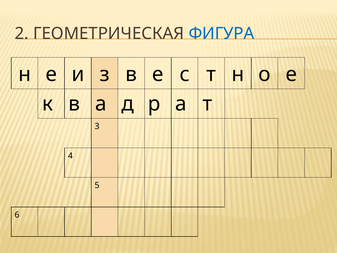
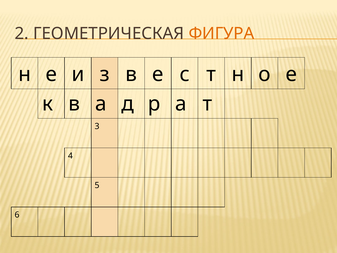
ФИГУРА colour: blue -> orange (221, 33)
